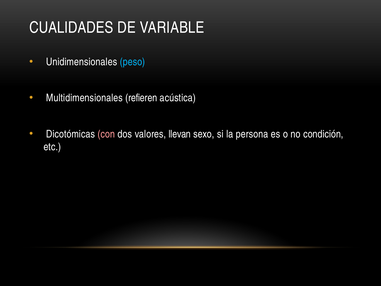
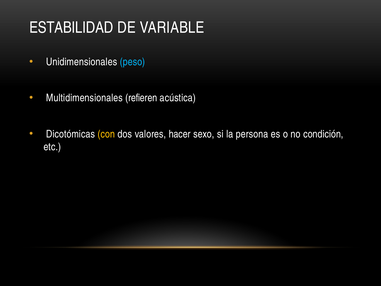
CUALIDADES: CUALIDADES -> ESTABILIDAD (71, 28)
con colour: pink -> yellow (106, 134)
llevan: llevan -> hacer (180, 134)
